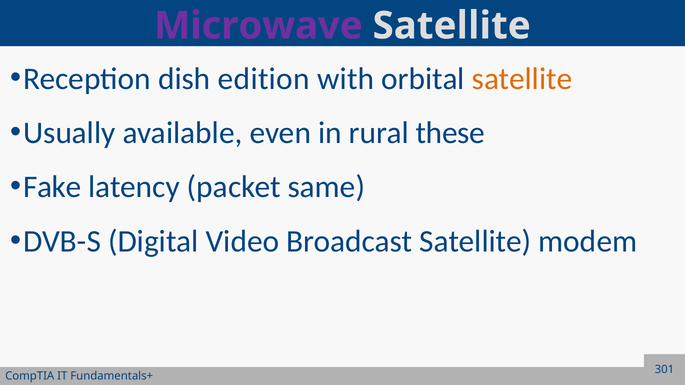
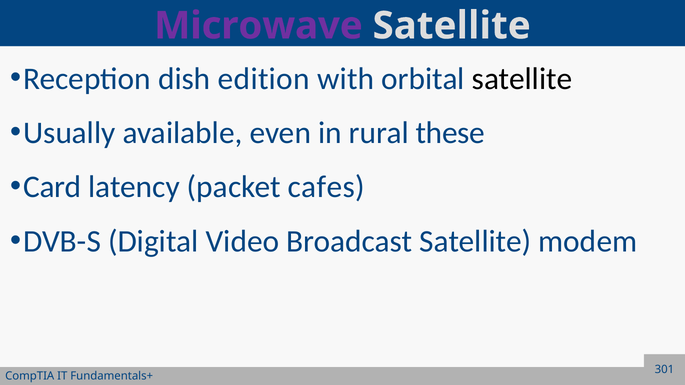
satellite colour: orange -> black (522, 79)
Fake: Fake -> Card (52, 187)
same: same -> cafes (326, 187)
